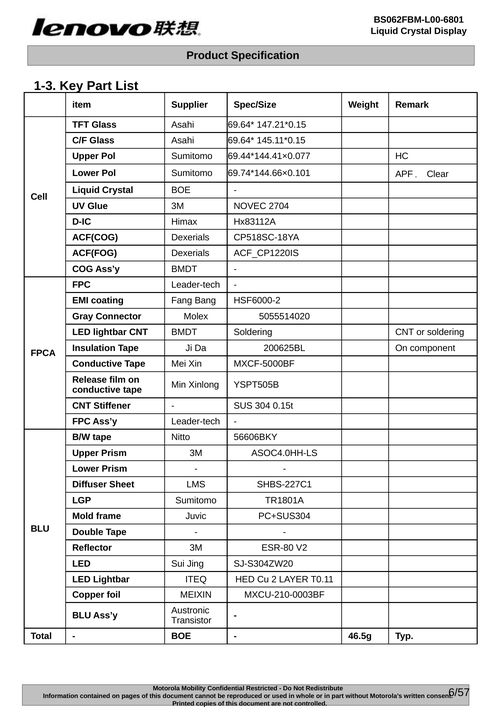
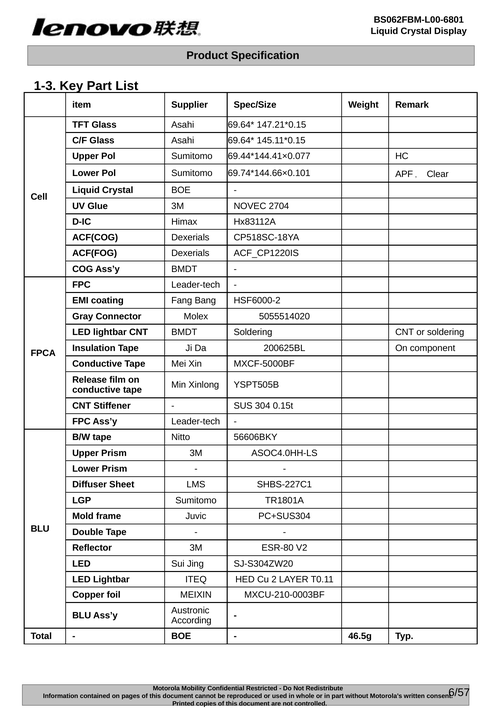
Transistor: Transistor -> According (191, 621)
